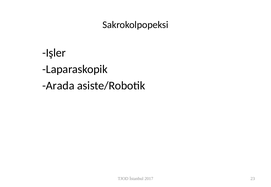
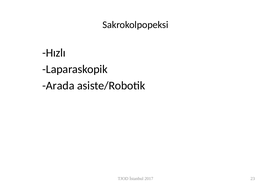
Işler: Işler -> Hızlı (54, 53)
